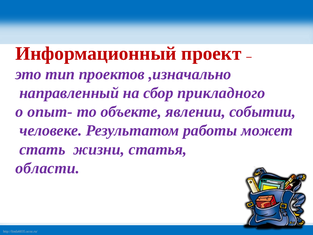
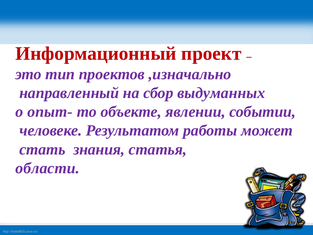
прикладного: прикладного -> выдуманных (221, 93)
жизни: жизни -> знания (99, 149)
